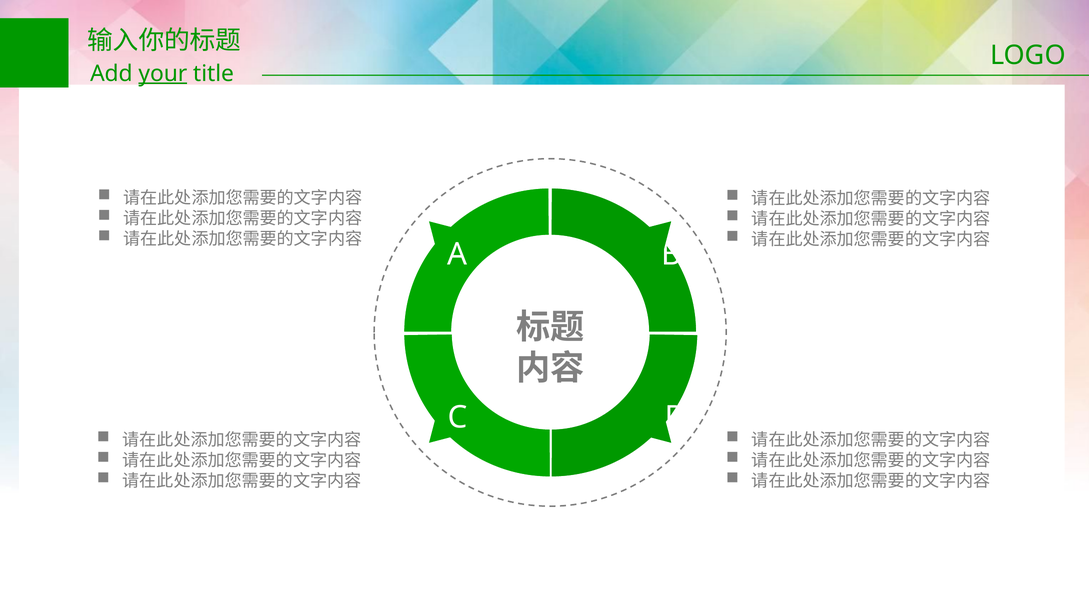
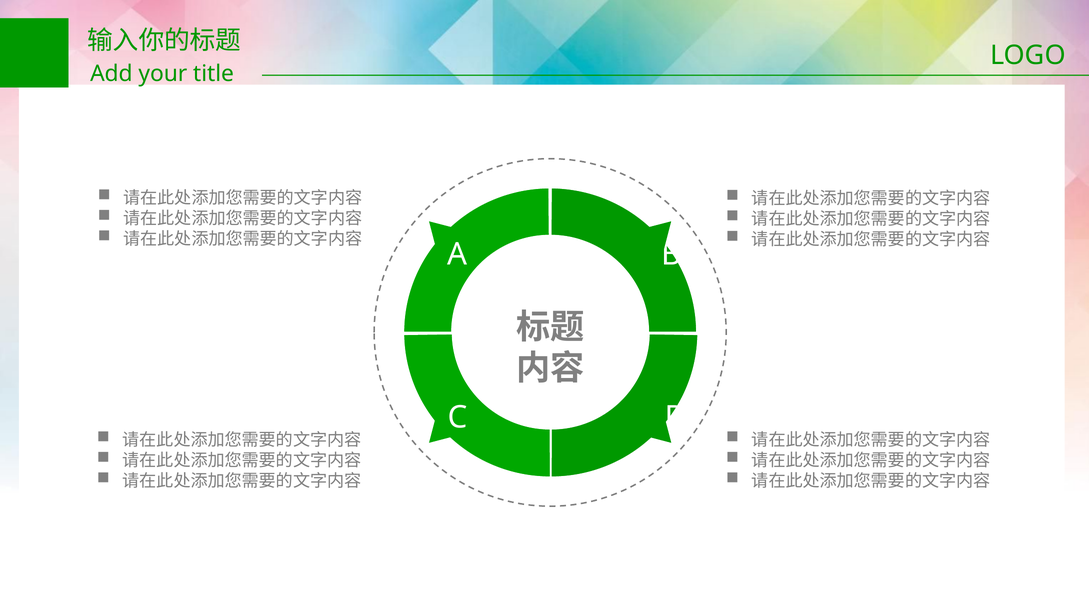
your underline: present -> none (163, 74)
